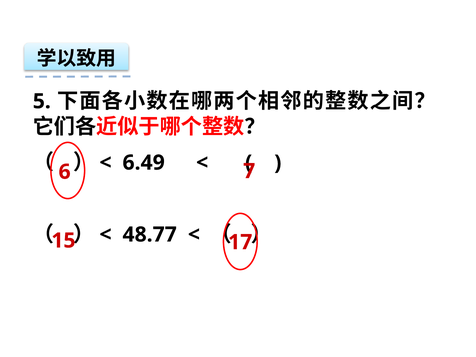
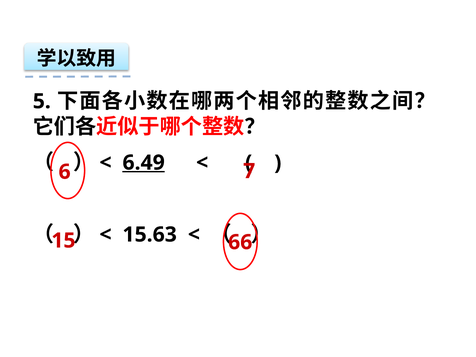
6.49 underline: none -> present (144, 163)
48.77: 48.77 -> 15.63 (150, 235)
17: 17 -> 66 (240, 242)
